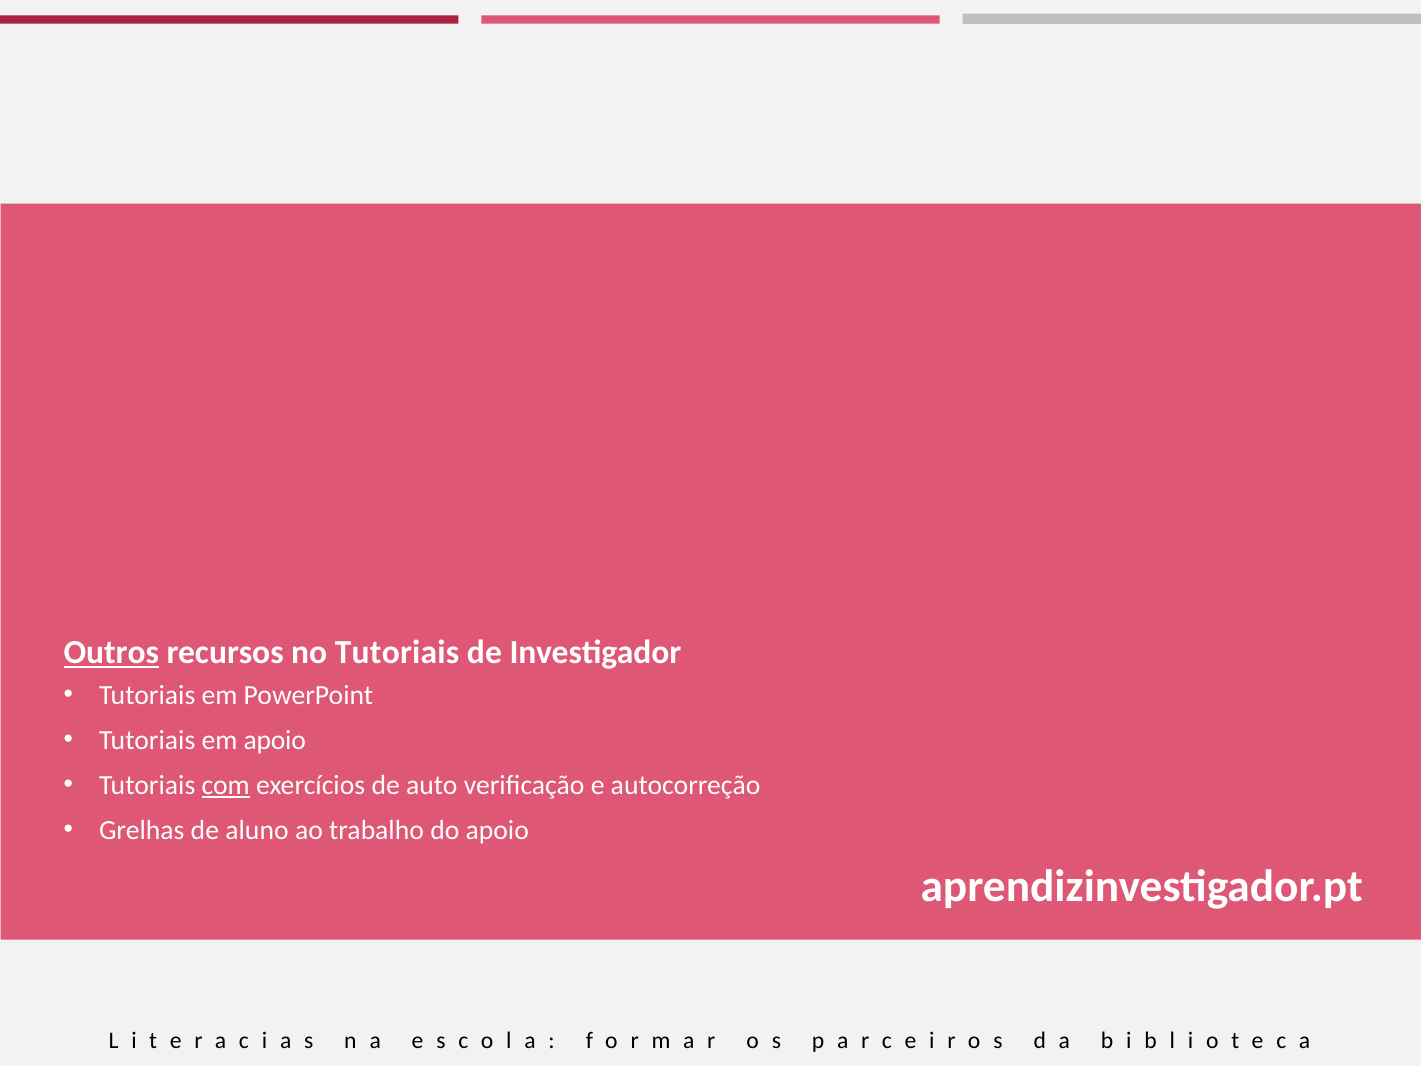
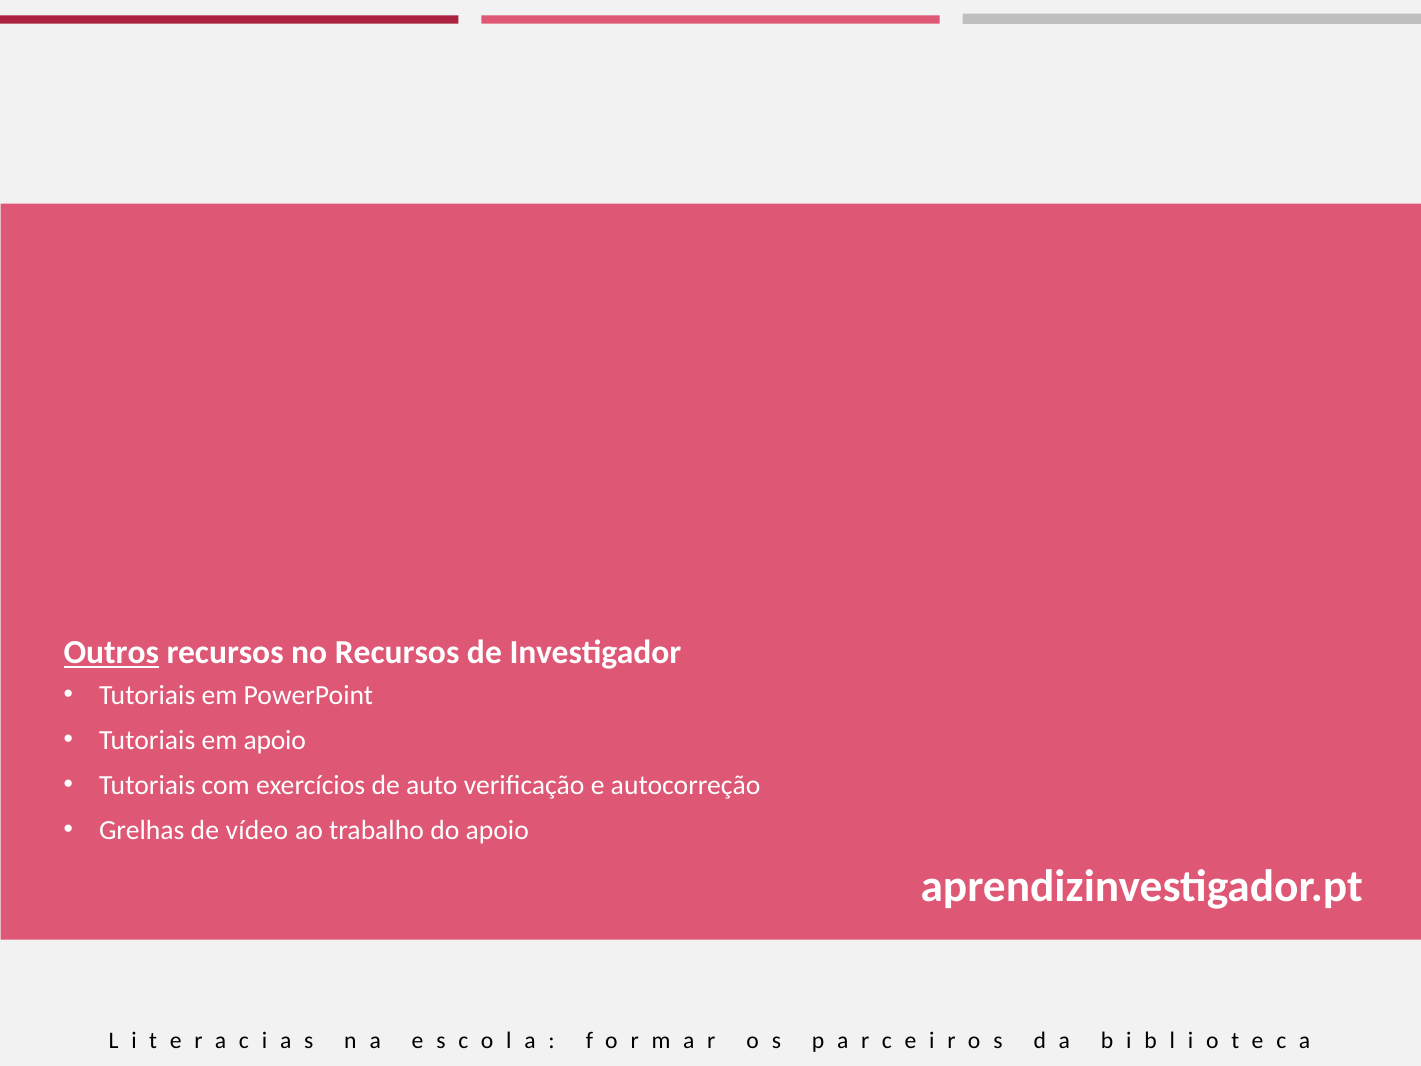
no Tutoriais: Tutoriais -> Recursos (397, 652)
com underline: present -> none (226, 785)
aluno: aluno -> vídeo (257, 830)
